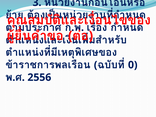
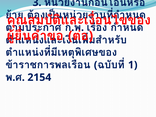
0: 0 -> 1 (133, 65)
2556: 2556 -> 2154 (39, 77)
